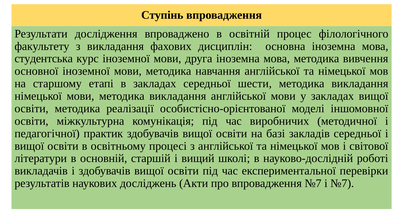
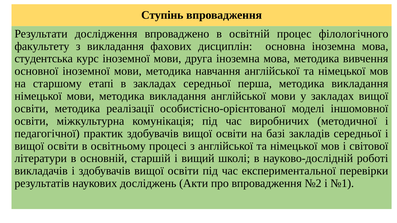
шести: шести -> перша (255, 84)
впровадження №7: №7 -> №2 (313, 184)
і №7: №7 -> №1 (342, 184)
